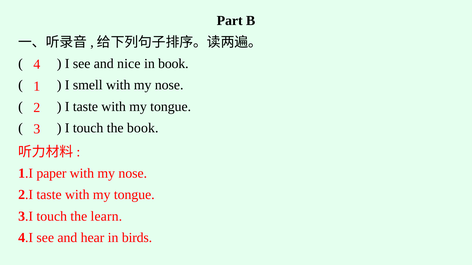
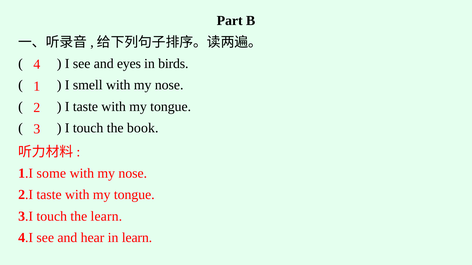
nice: nice -> eyes (129, 64)
in book: book -> birds (173, 64)
paper: paper -> some (51, 174)
in birds: birds -> learn (137, 238)
